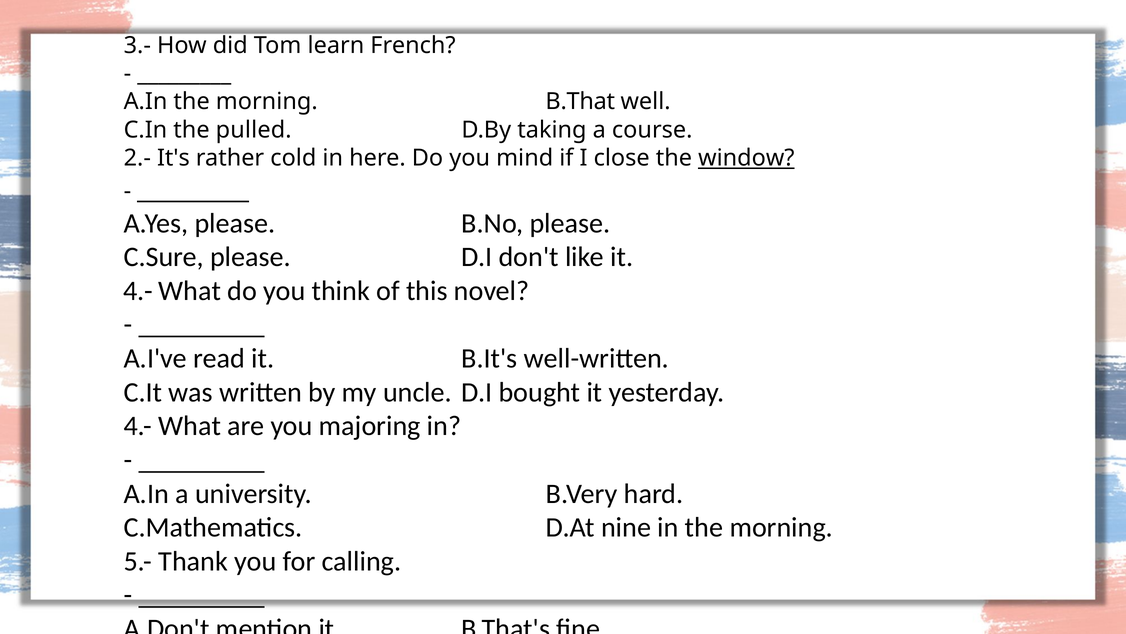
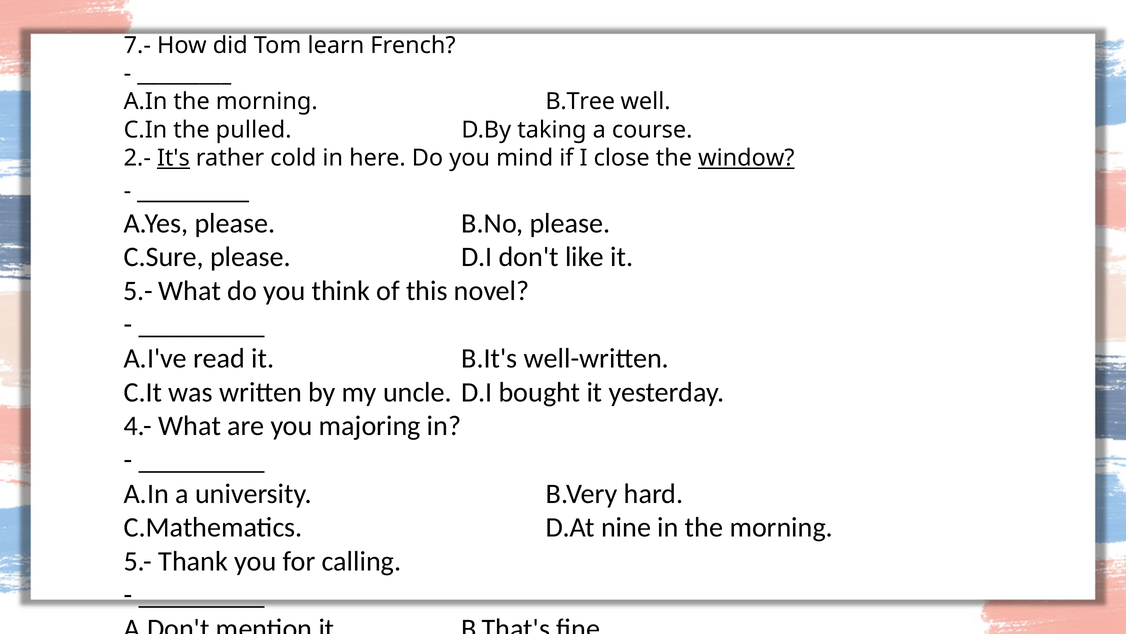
3.-: 3.- -> 7.- (137, 45)
B.That: B.That -> B.Tree (580, 102)
It's underline: none -> present (173, 158)
4.-: 4.- -> 5.- (138, 291)
